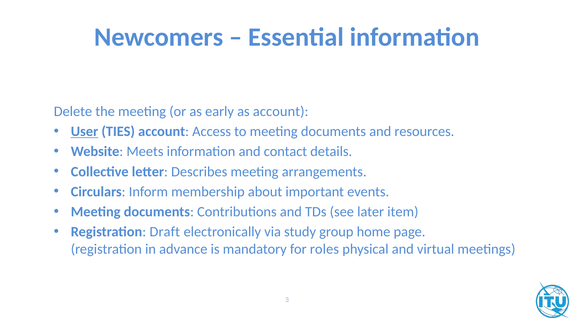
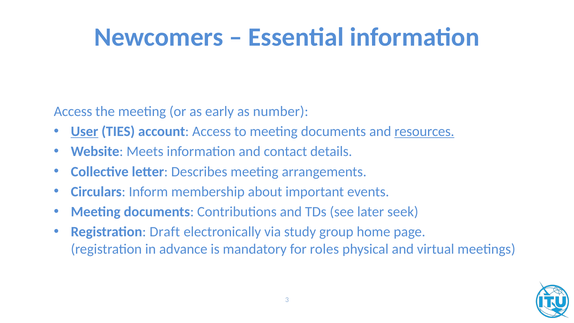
Delete: Delete -> Access (73, 111)
as account: account -> number (281, 111)
resources underline: none -> present (424, 131)
item: item -> seek (403, 212)
